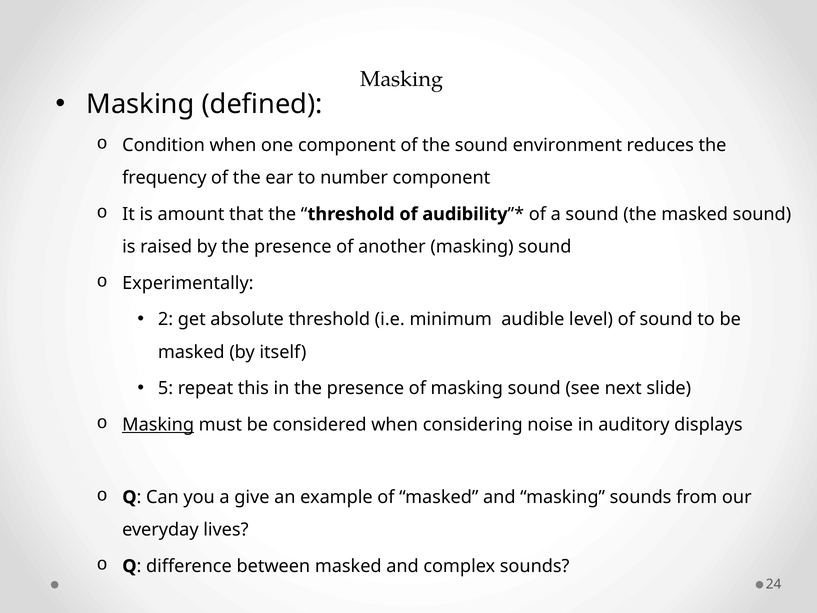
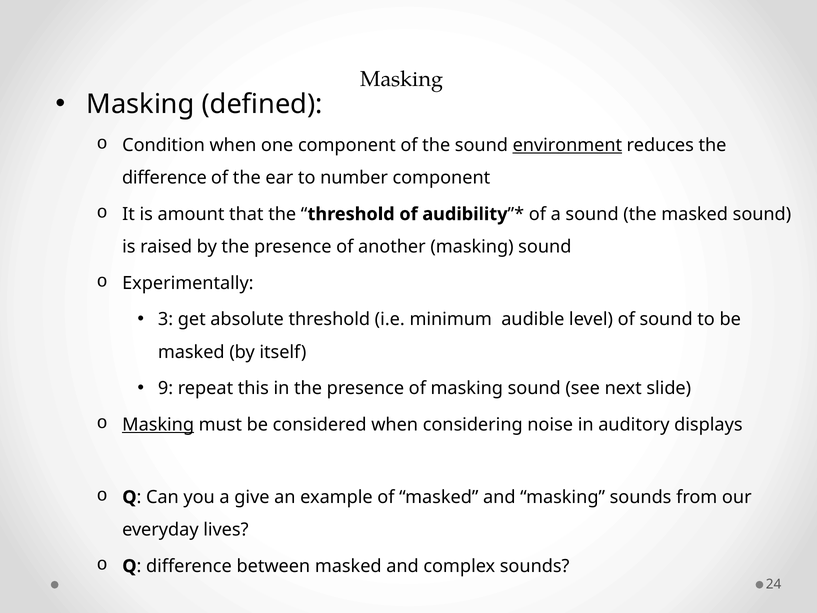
environment underline: none -> present (567, 145)
frequency: frequency -> difference (164, 178)
2: 2 -> 3 (166, 319)
5: 5 -> 9 (166, 388)
